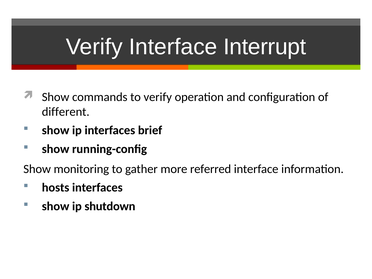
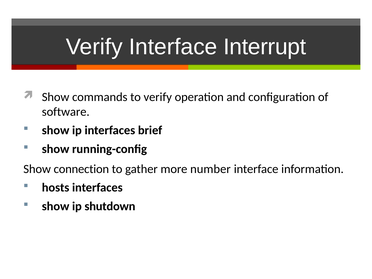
different: different -> software (66, 112)
monitoring: monitoring -> connection (81, 169)
referred: referred -> number (210, 169)
